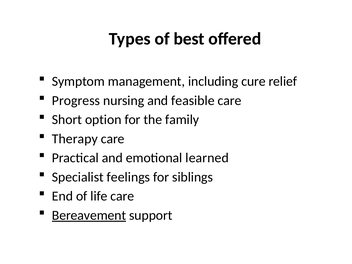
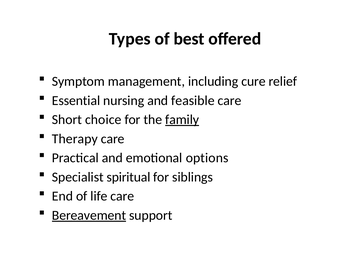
Progress: Progress -> Essential (76, 100)
option: option -> choice (103, 120)
family underline: none -> present (182, 120)
learned: learned -> options (207, 158)
feelings: feelings -> spiritual (129, 177)
